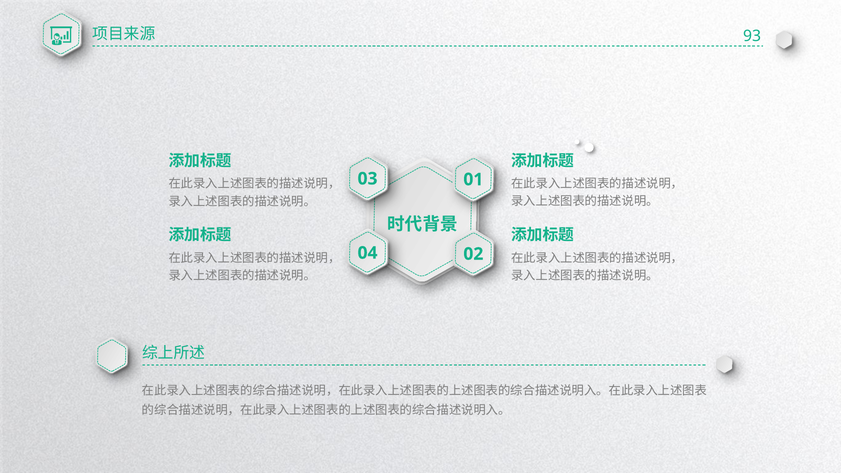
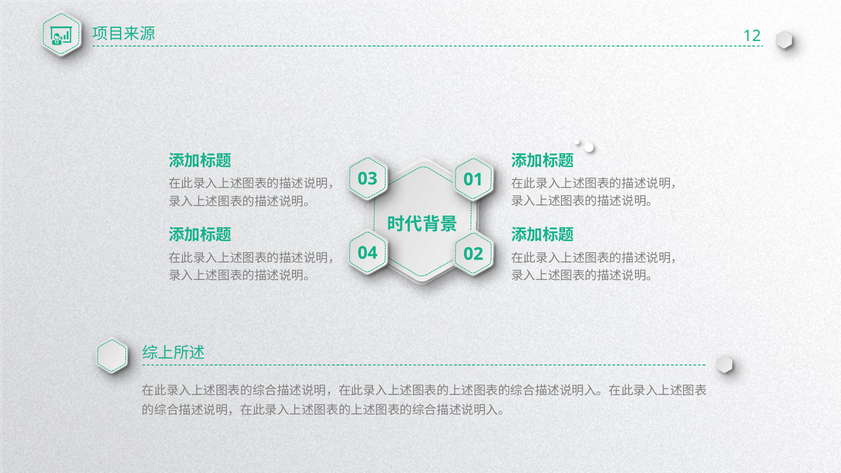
93: 93 -> 12 (752, 36)
